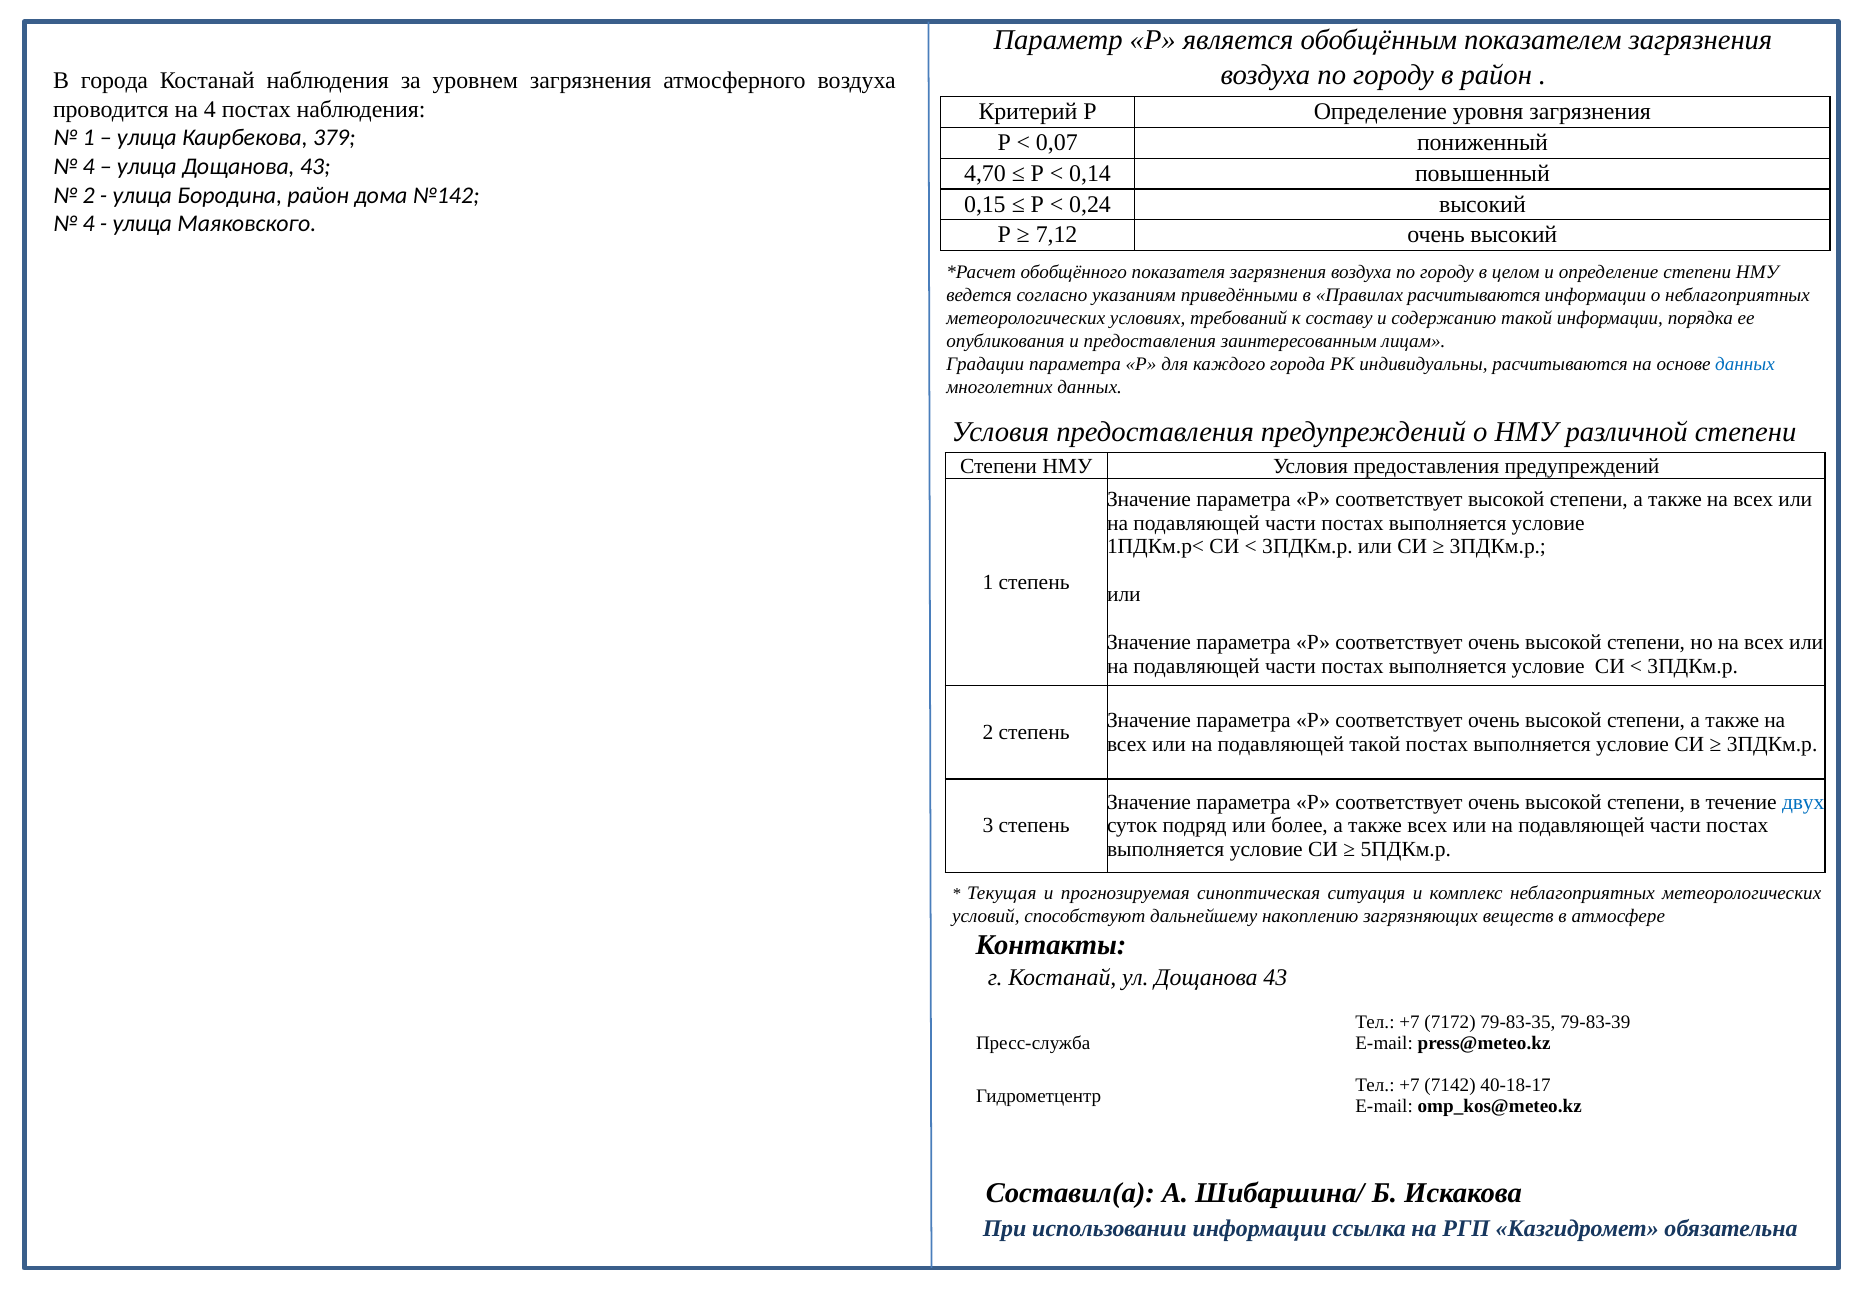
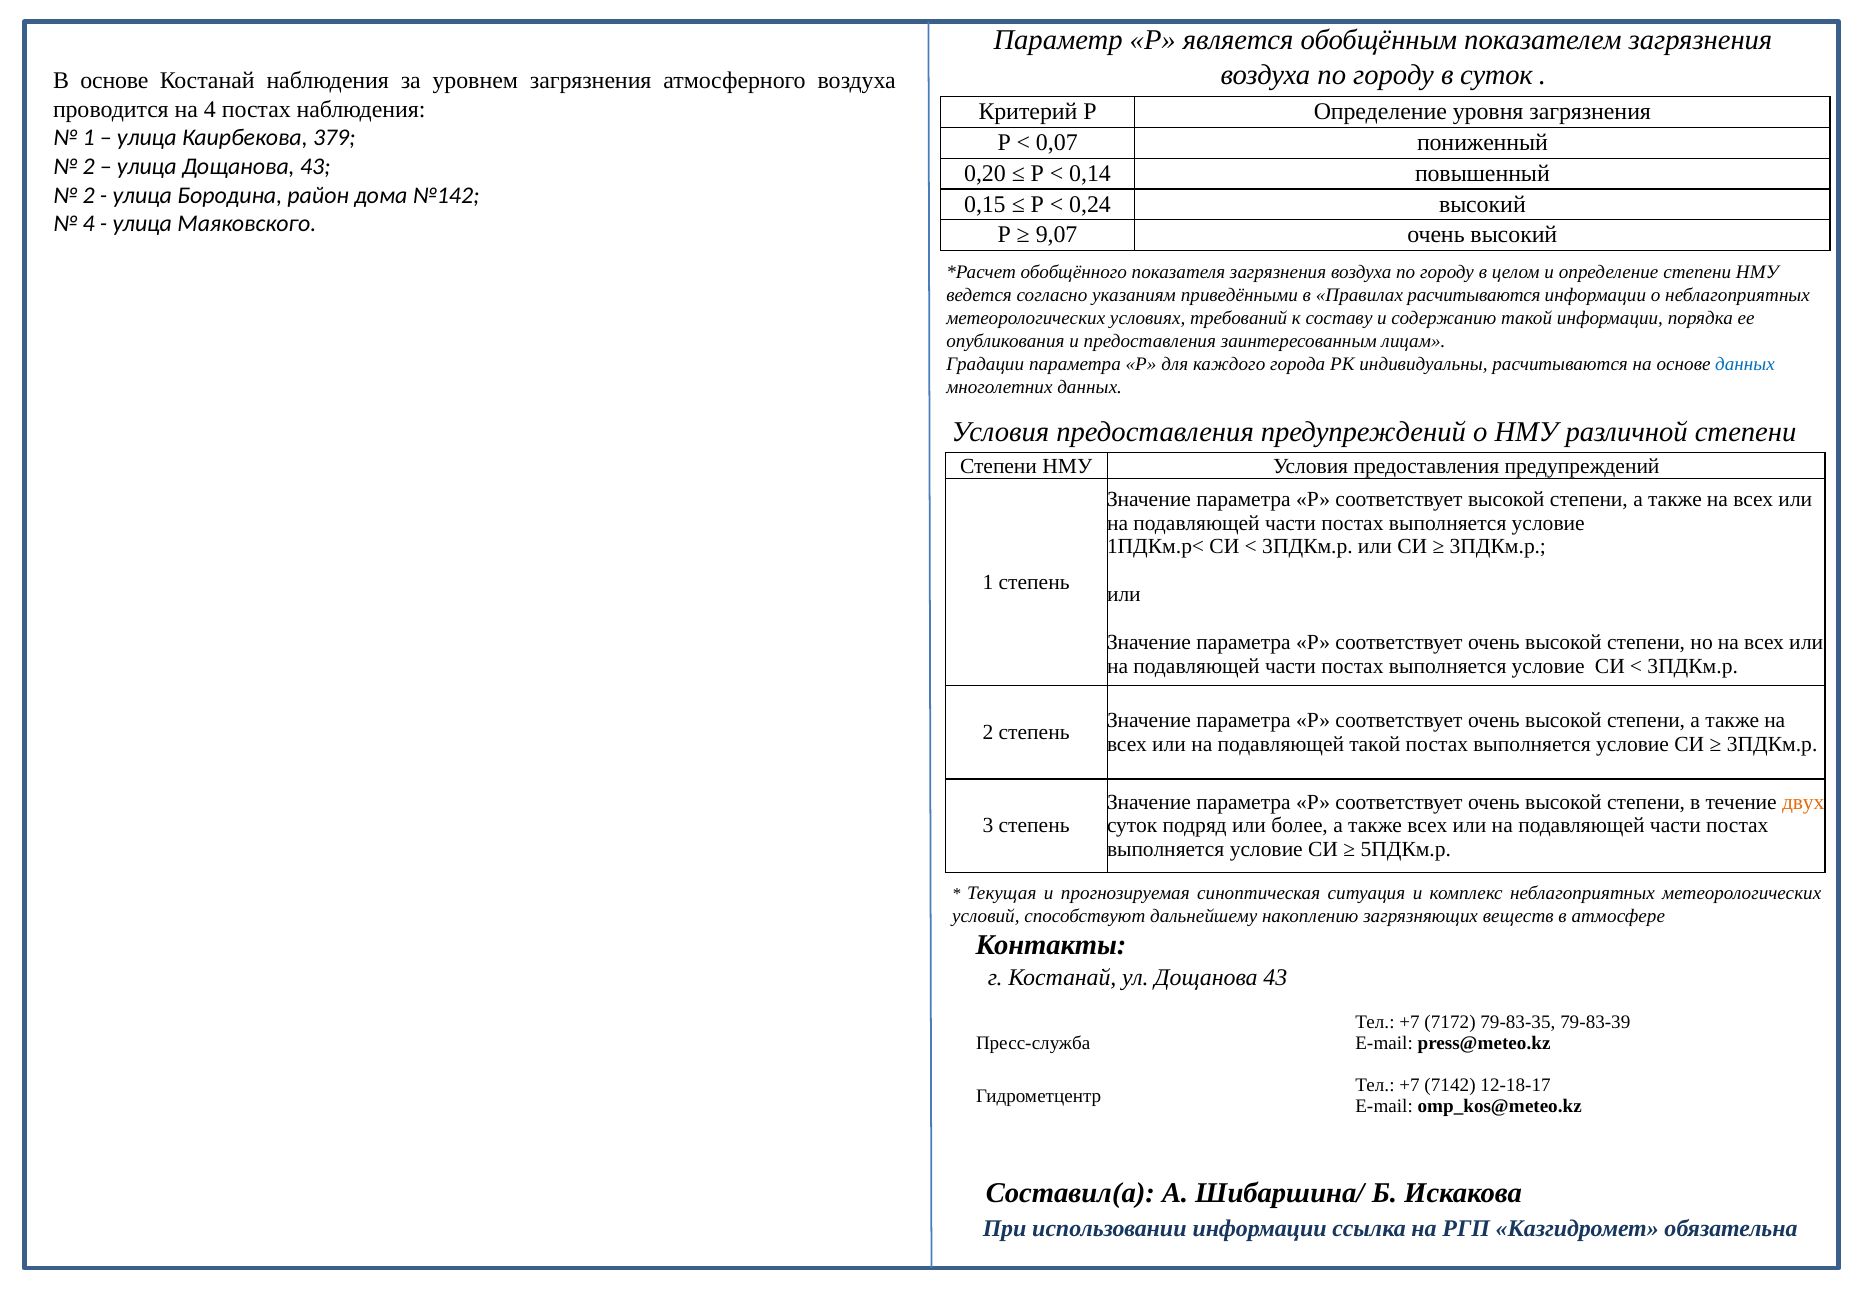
в район: район -> суток (1496, 75)
В города: города -> основе (114, 80)
4: 4 -> 2 (89, 167)
4,70: 4,70 -> 0,20 (985, 173)
7,12: 7,12 -> 9,07 (1057, 235)
двух colour: blue -> orange (1803, 802)
40-18-17: 40-18-17 -> 12-18-17 (1516, 1085)
